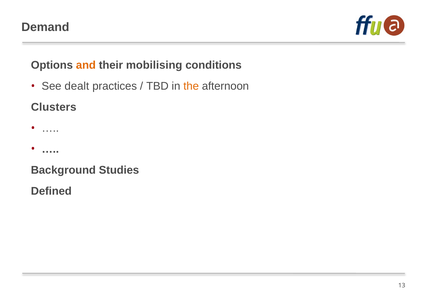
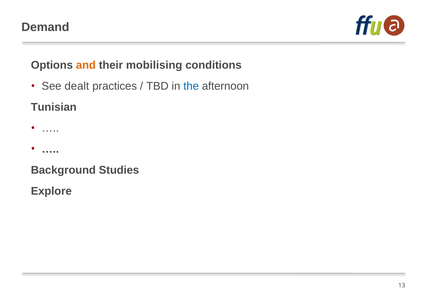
the colour: orange -> blue (191, 86)
Clusters: Clusters -> Tunisian (54, 107)
Defined: Defined -> Explore (51, 191)
